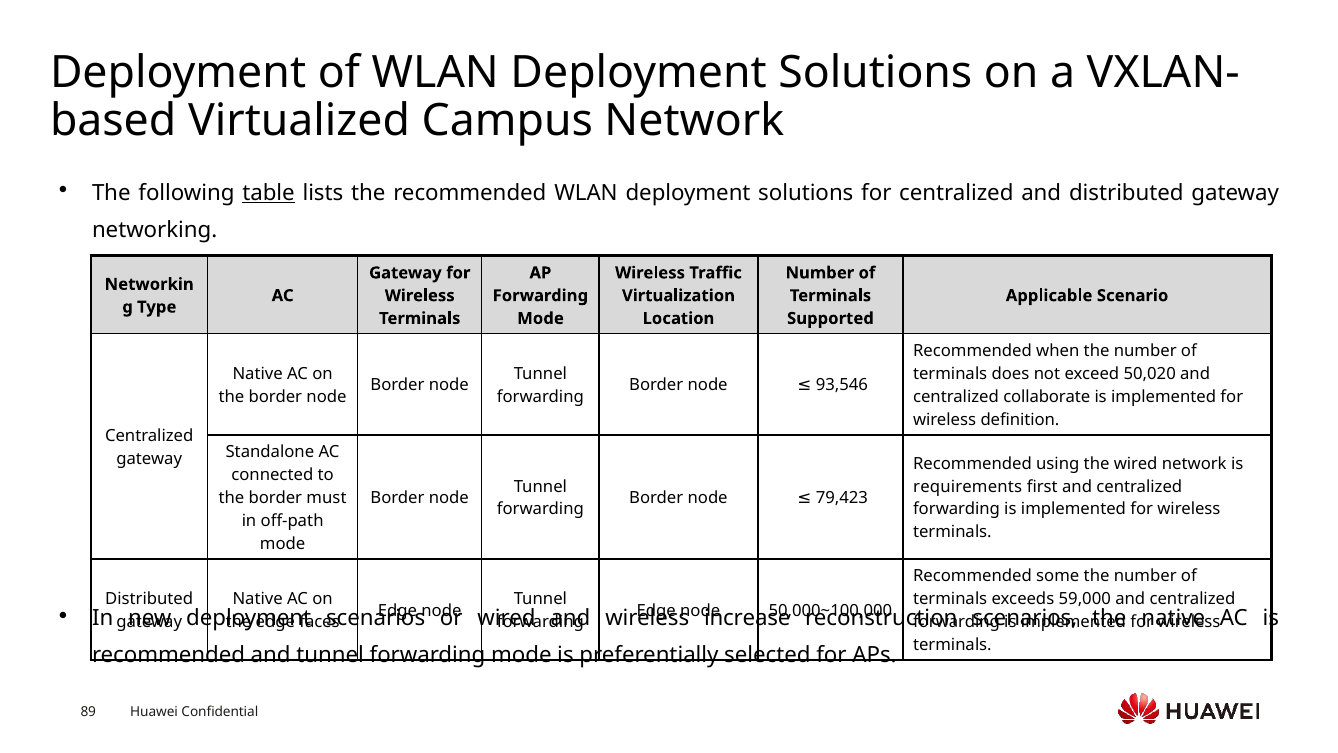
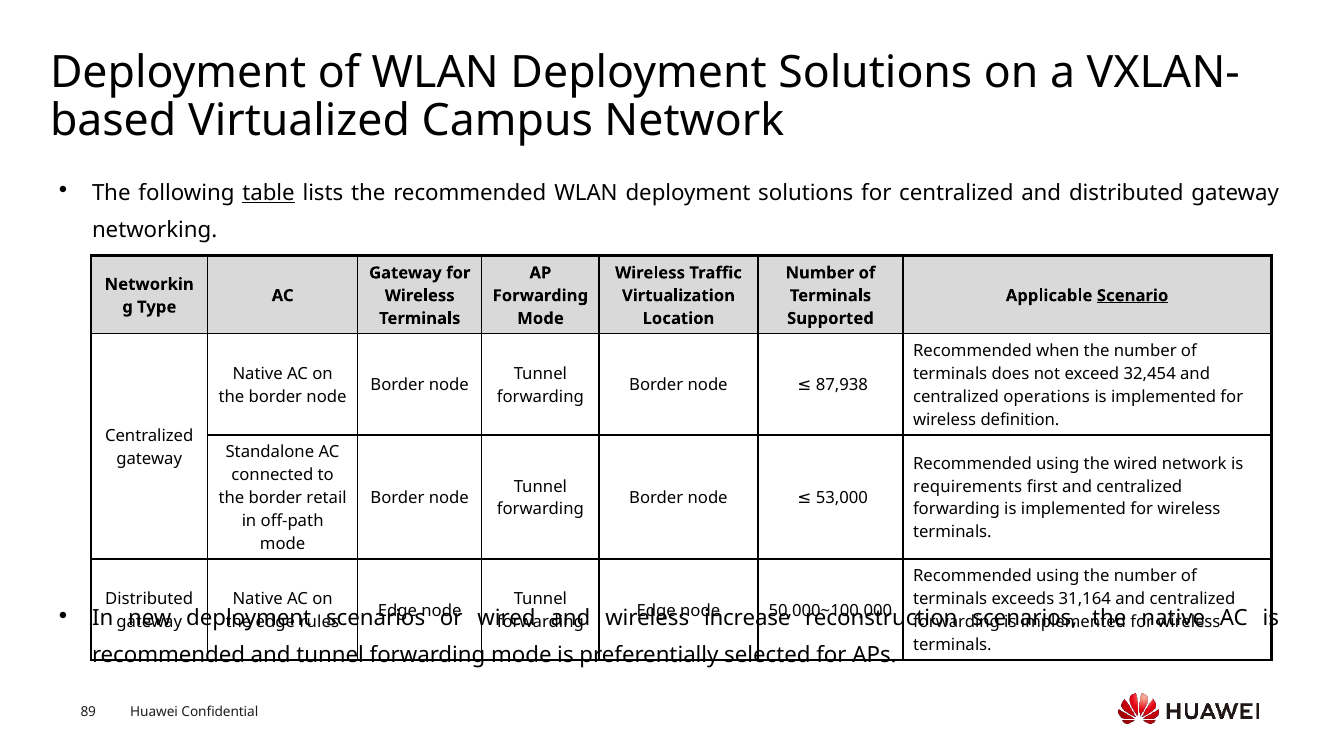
Scenario underline: none -> present (1133, 296)
50,020: 50,020 -> 32,454 (1150, 374)
93,546: 93,546 -> 87,938 (842, 385)
collaborate: collaborate -> operations (1047, 397)
must: must -> retail (327, 498)
79,423: 79,423 -> 53,000 (842, 498)
some: some -> using (1058, 576)
59,000: 59,000 -> 31,164 (1085, 599)
faces: faces -> rules (319, 622)
